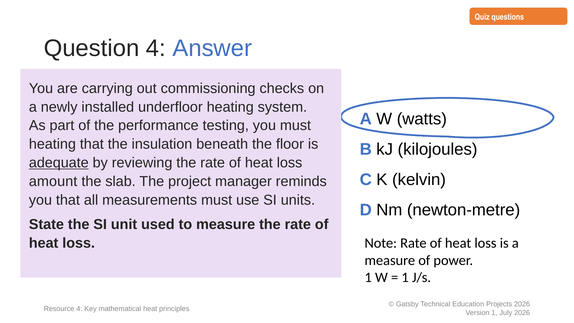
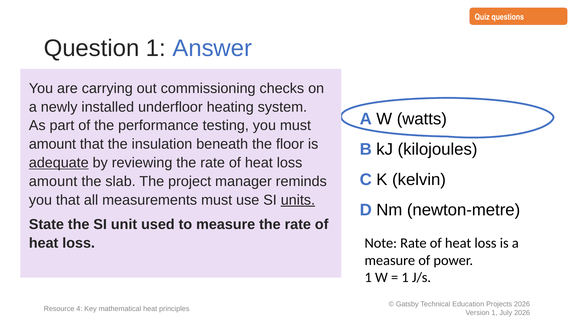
Question 4: 4 -> 1 (156, 48)
heating: heating -> amount (52, 144)
units underline: none -> present (298, 200)
